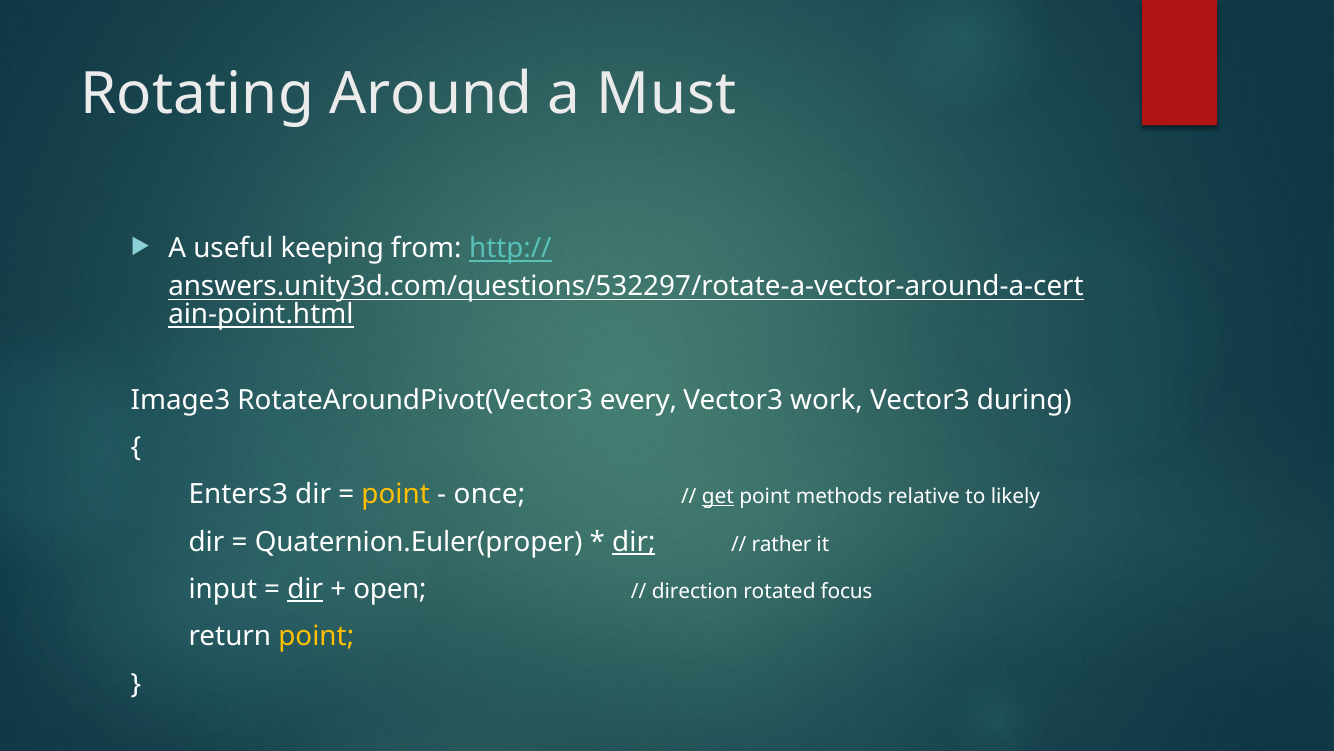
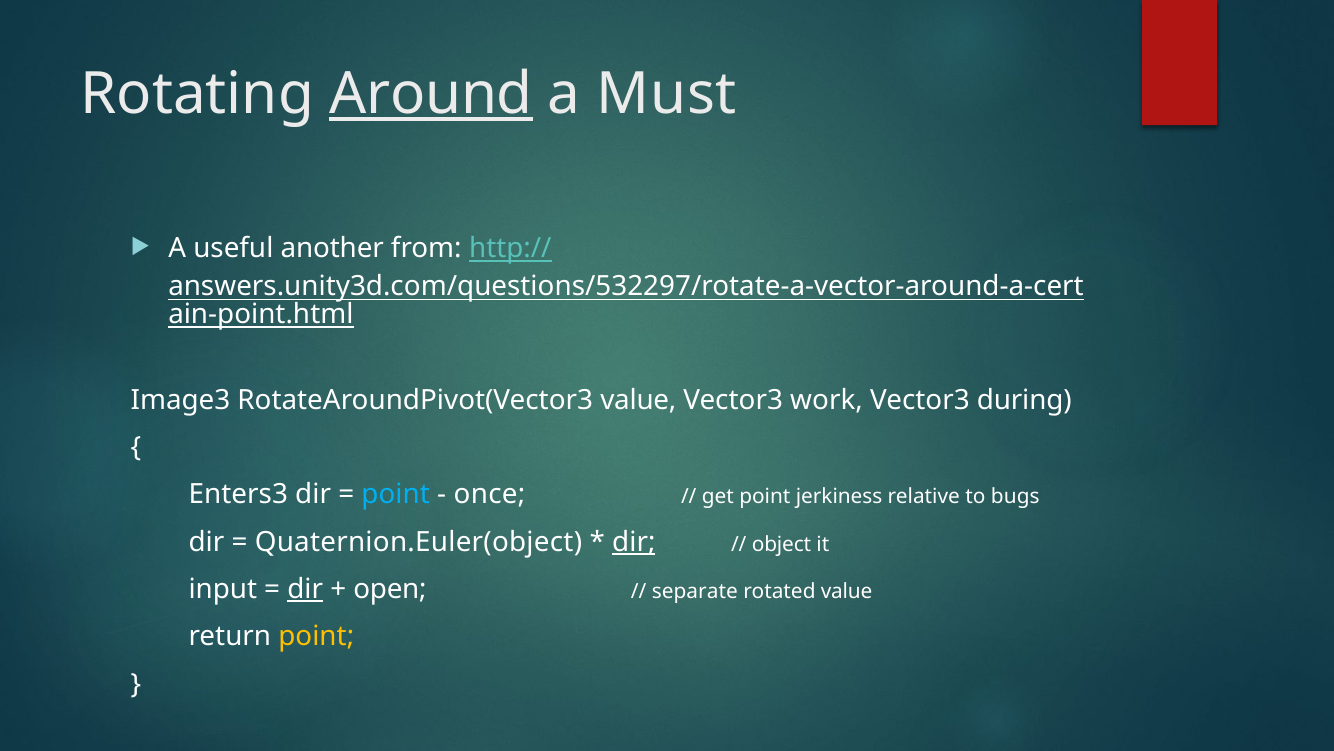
Around underline: none -> present (431, 94)
keeping: keeping -> another (332, 248)
RotateAroundPivot(Vector3 every: every -> value (638, 399)
point colour: yellow -> light blue (396, 494)
get underline: present -> none (718, 496)
methods: methods -> jerkiness (839, 496)
likely: likely -> bugs (1015, 496)
Quaternion.Euler(proper: Quaternion.Euler(proper -> Quaternion.Euler(object (418, 541)
rather: rather -> object (782, 544)
direction: direction -> separate (695, 591)
rotated focus: focus -> value (847, 591)
